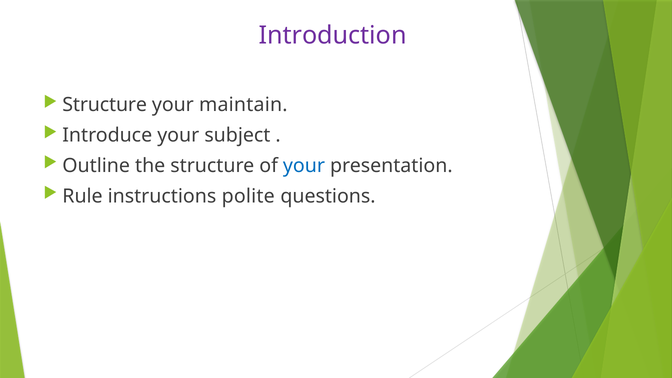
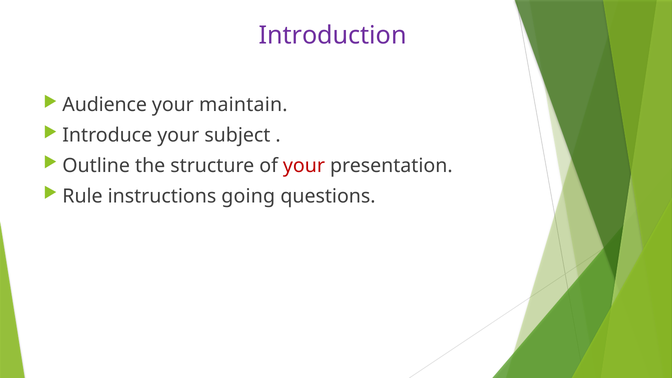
Structure: Structure -> Audience (105, 105)
your colour: blue -> red (304, 166)
polite: polite -> going (248, 196)
